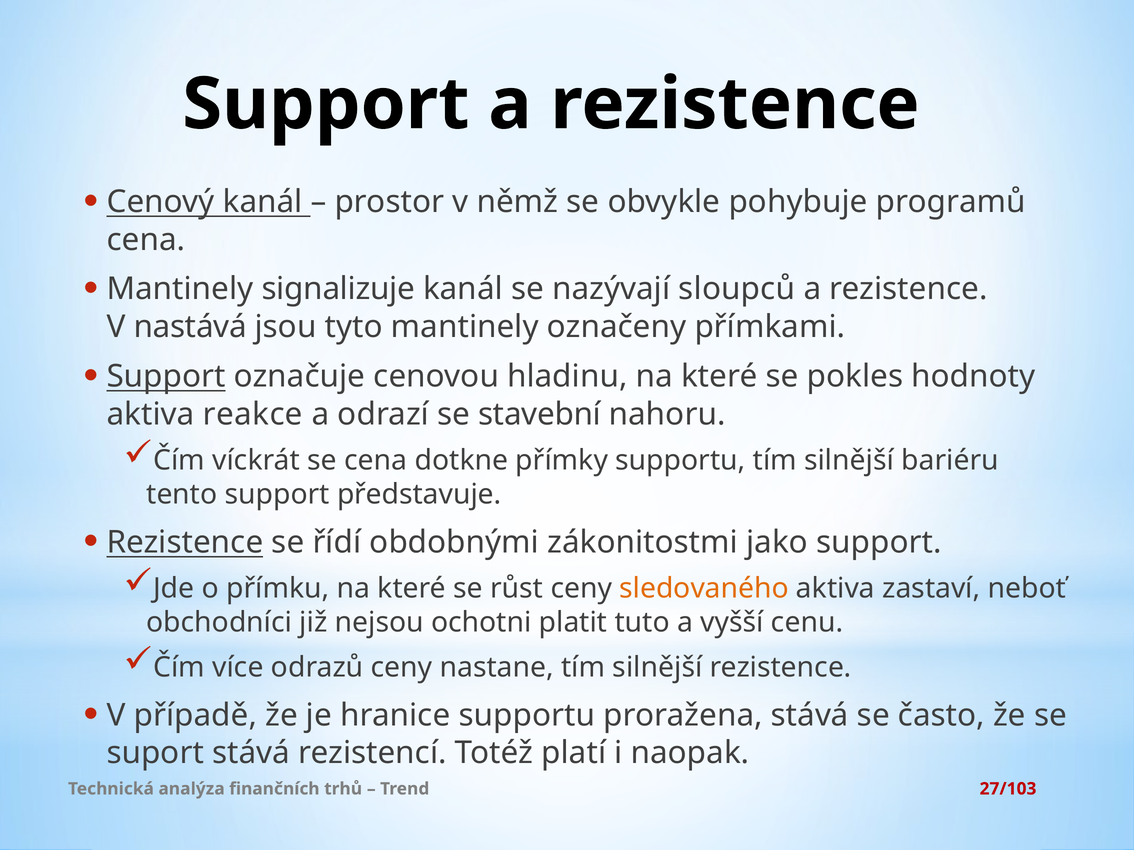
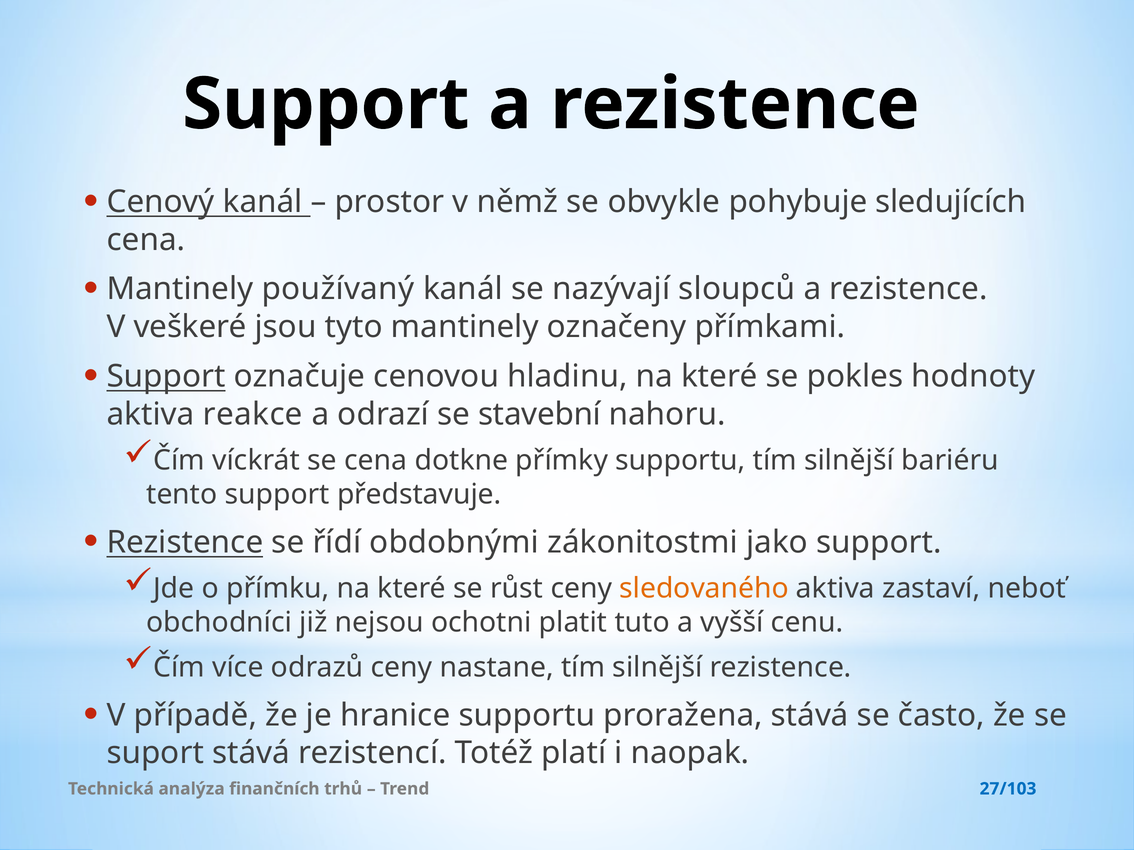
programů: programů -> sledujících (951, 202)
signalizuje: signalizuje -> používaný (338, 289)
nastává: nastává -> veškeré (190, 327)
27/103 colour: red -> blue (1008, 789)
